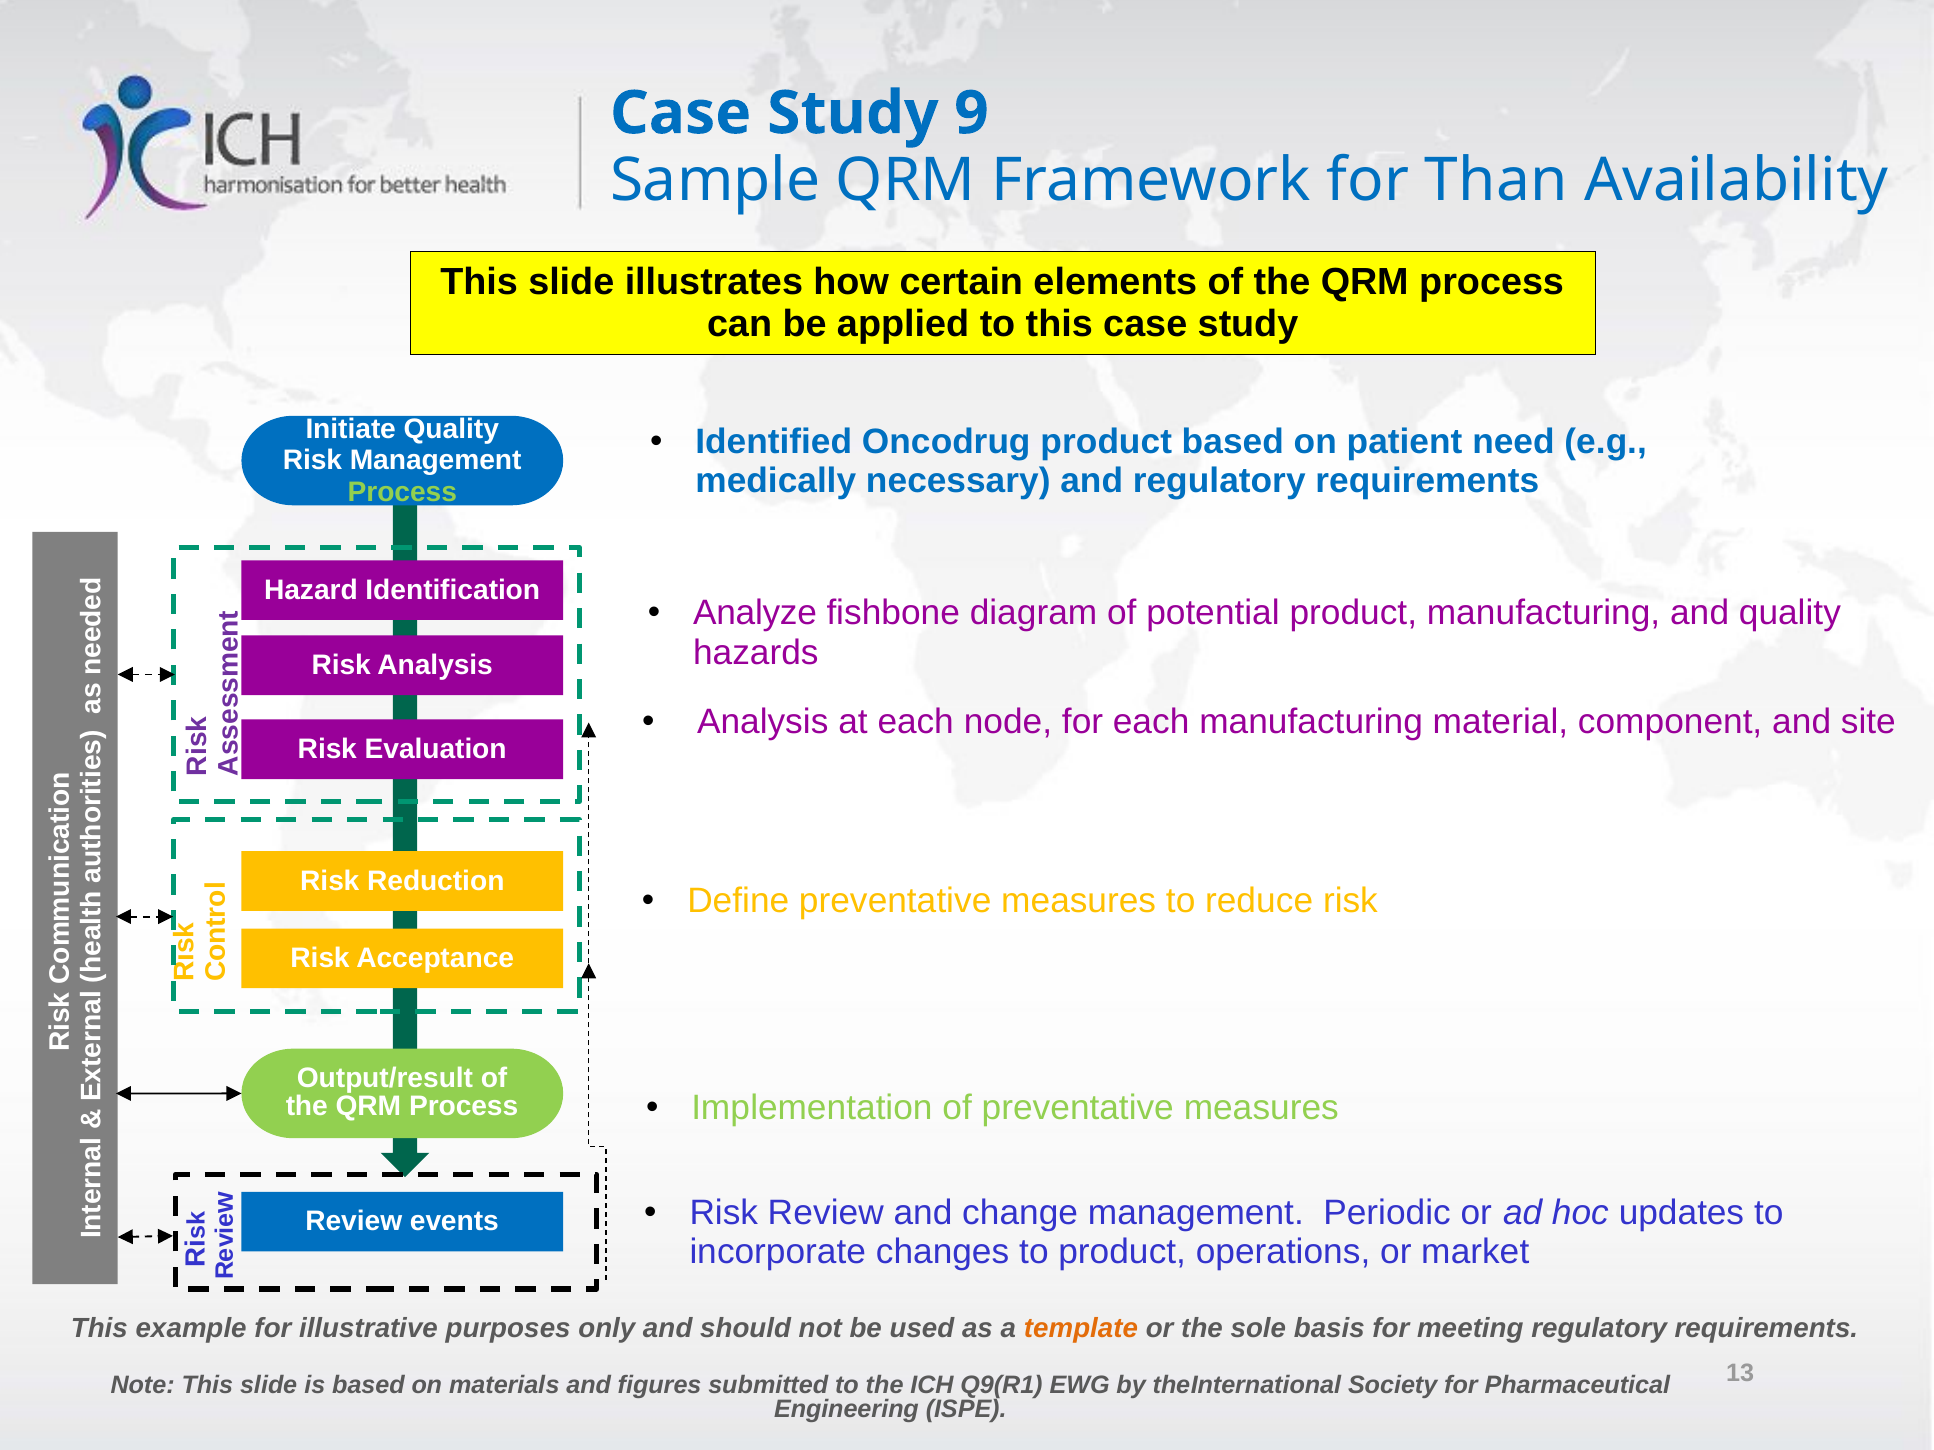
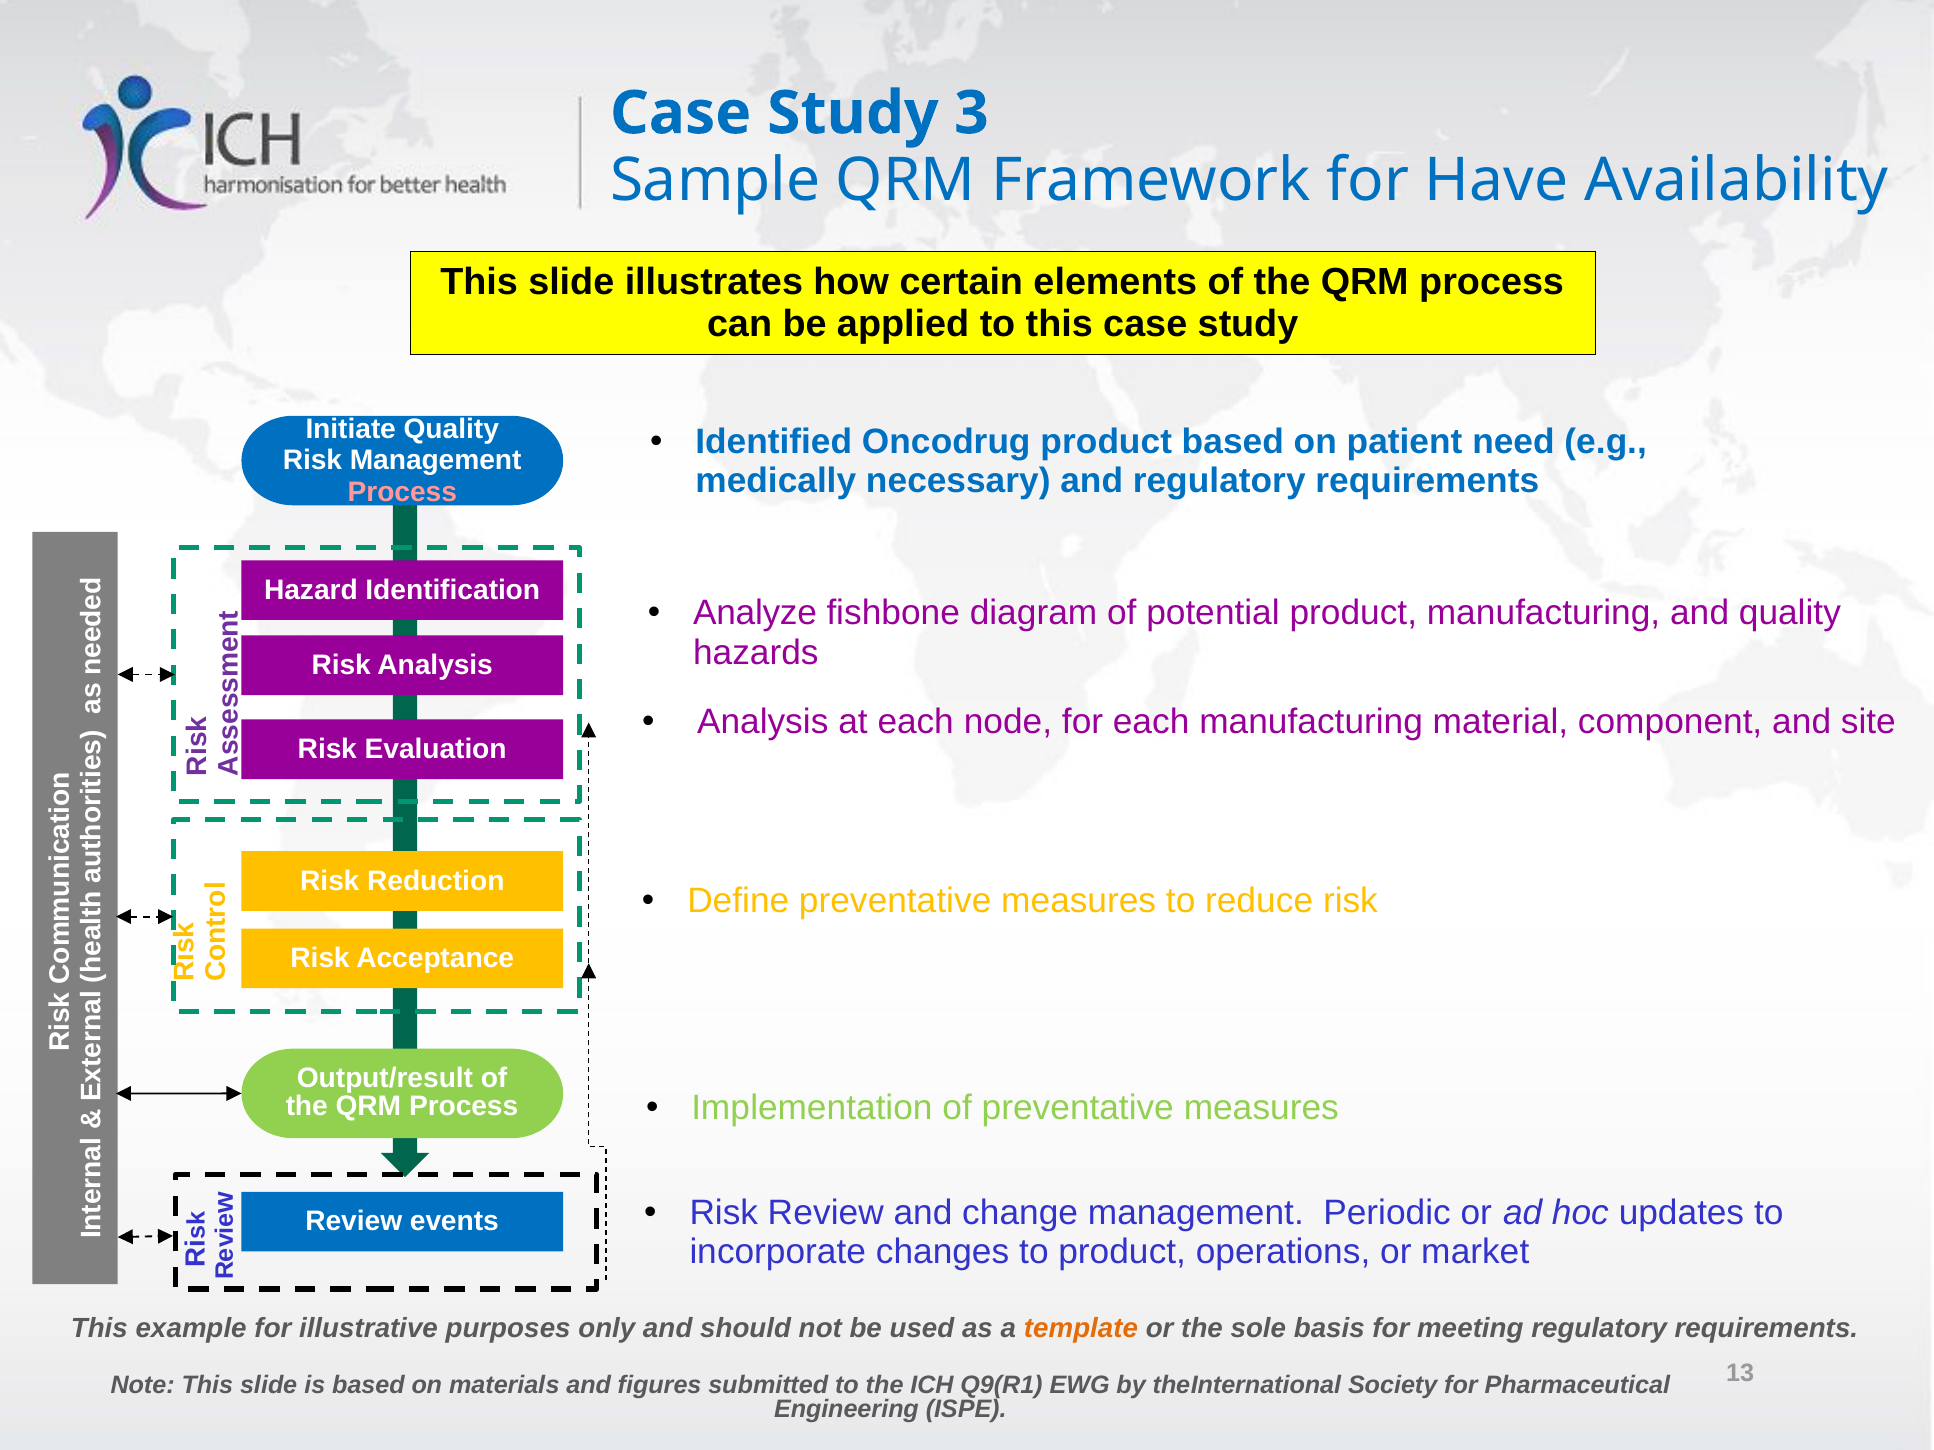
9: 9 -> 3 (971, 113)
Than: Than -> Have (1496, 181)
Process colour: light green -> pink (402, 492)
